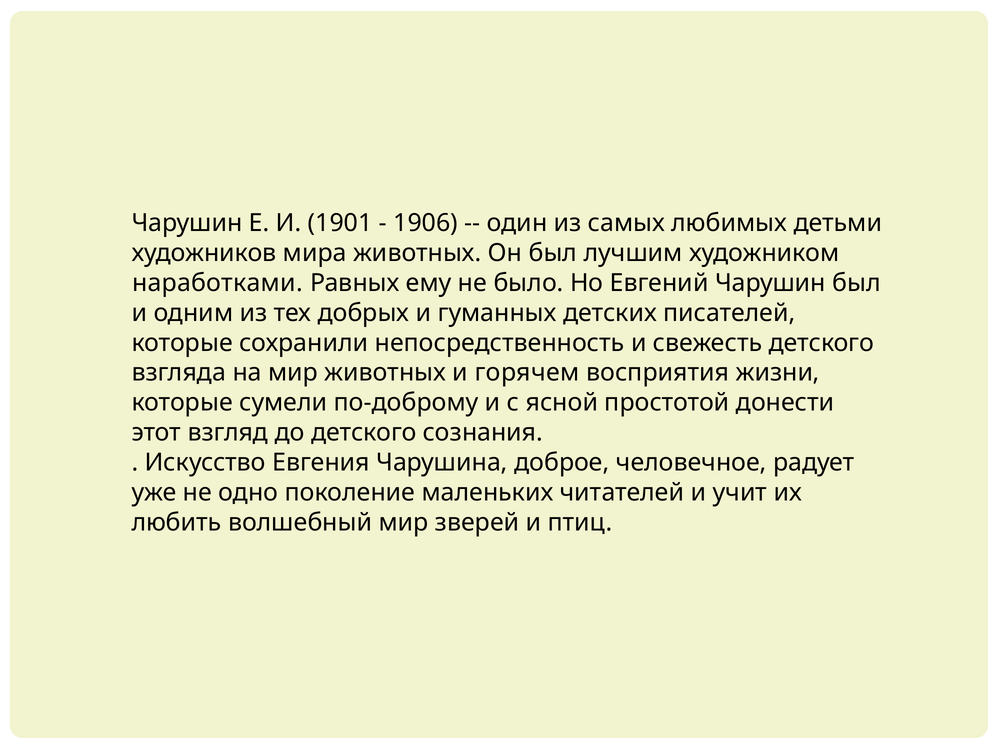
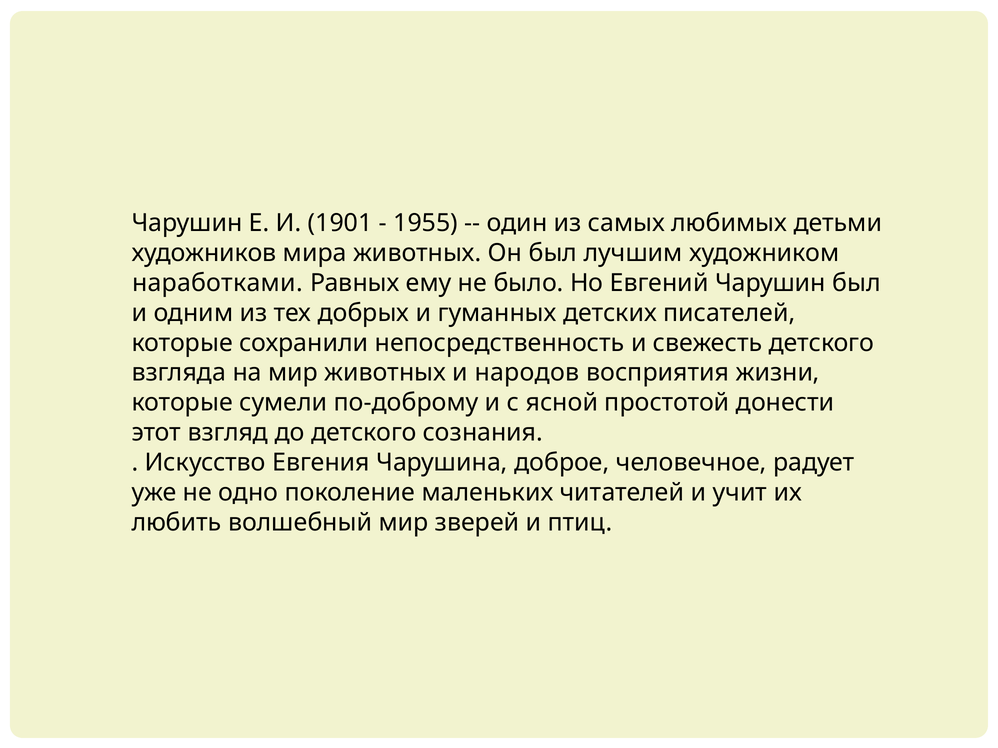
1906: 1906 -> 1955 (426, 223)
горячем: горячем -> народов (527, 373)
